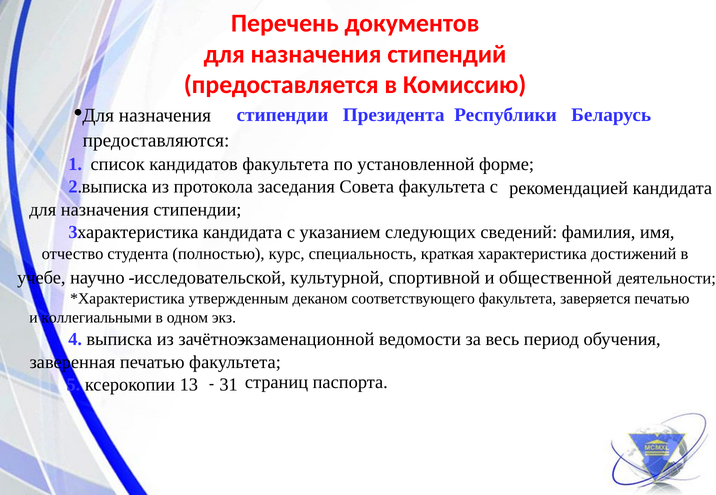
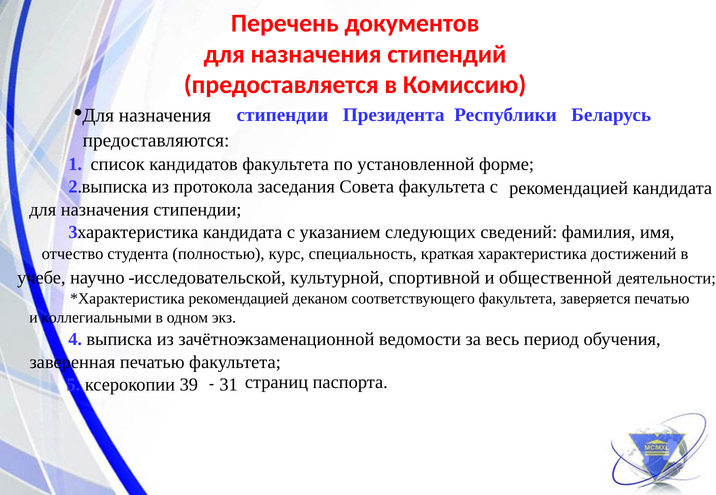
утвержденным: утвержденным -> рекомендацией (239, 299)
13: 13 -> 39 (189, 385)
